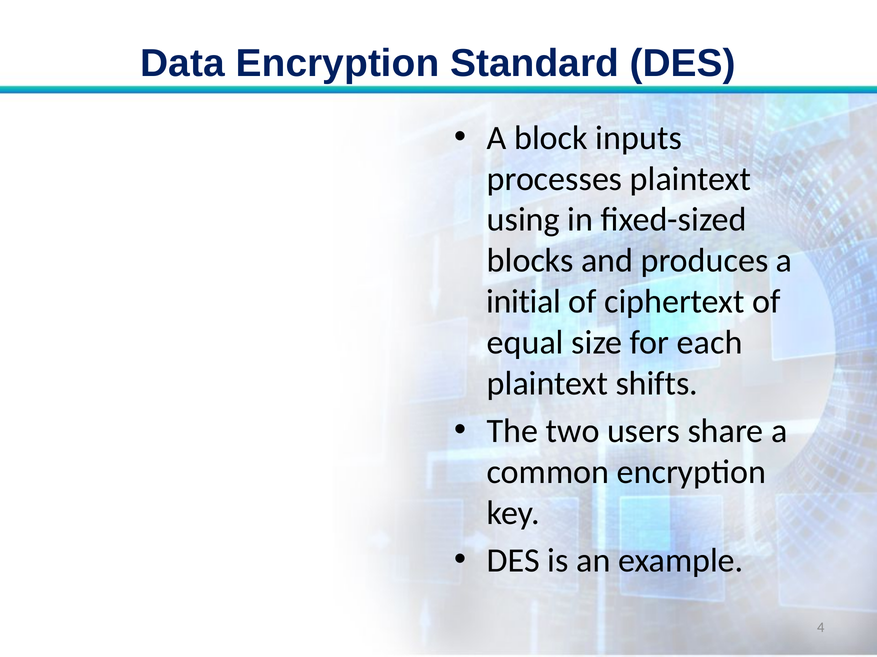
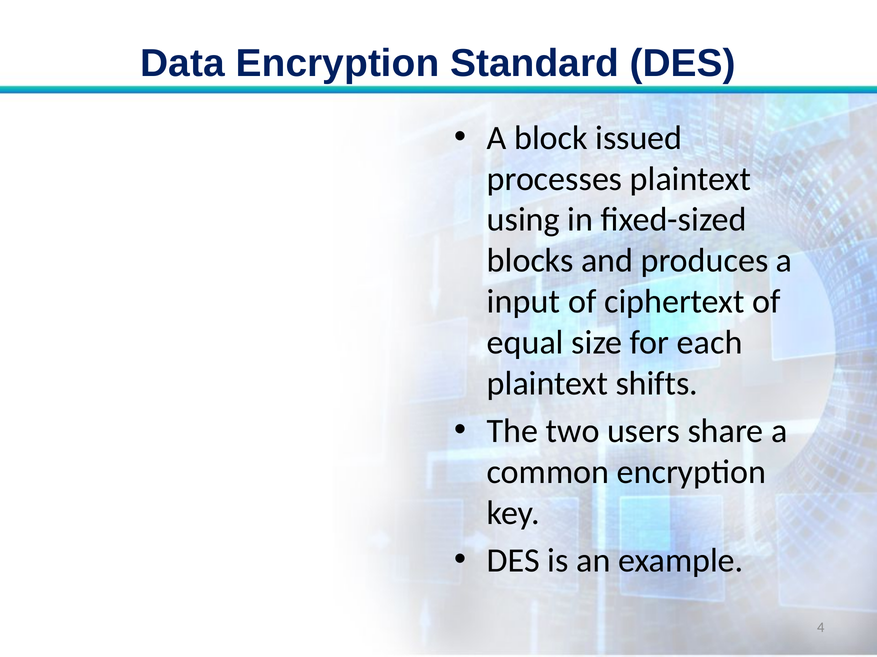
inputs: inputs -> issued (639, 138)
initial: initial -> input (524, 302)
